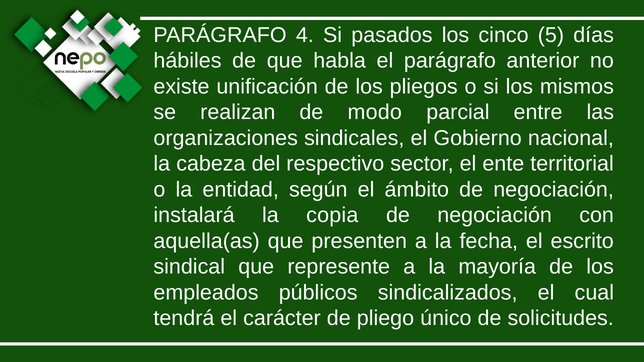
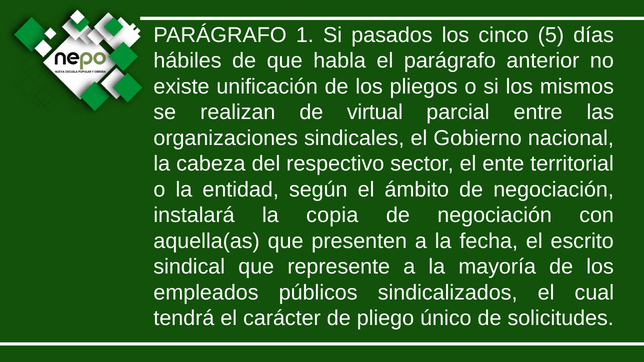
4: 4 -> 1 (305, 35)
modo: modo -> virtual (375, 112)
